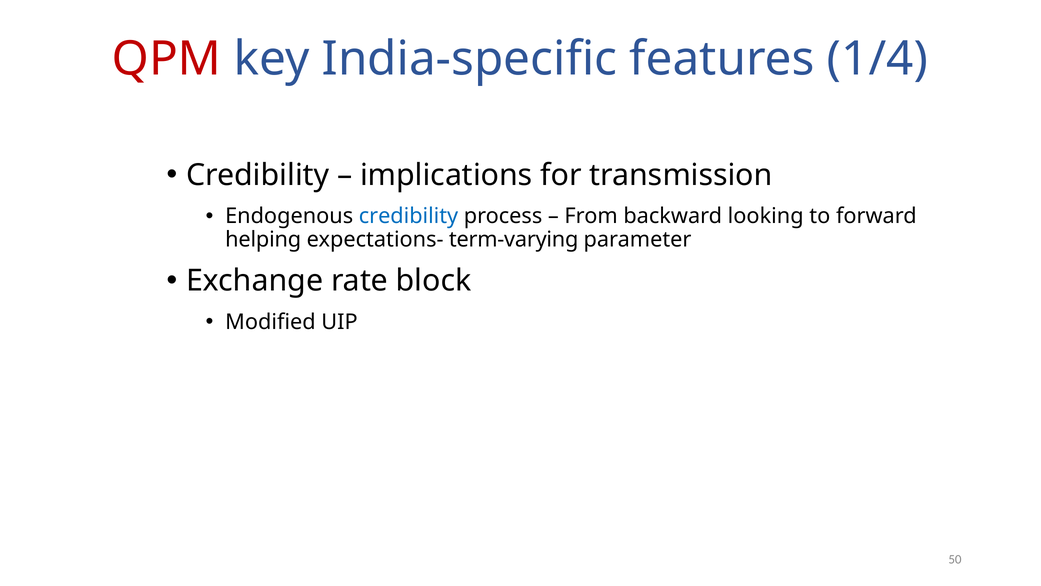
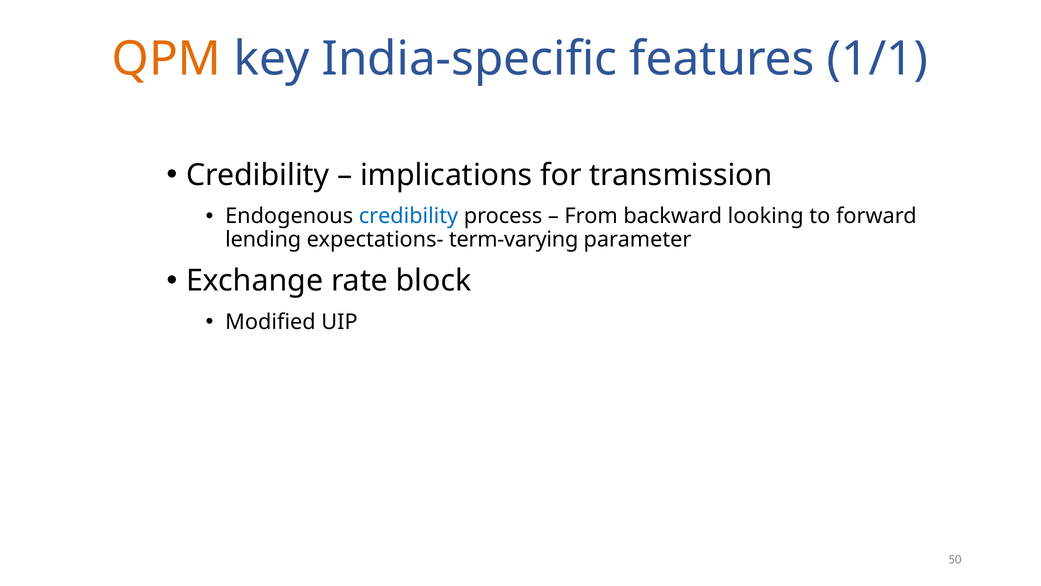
QPM colour: red -> orange (167, 59)
1/4: 1/4 -> 1/1 (877, 59)
helping: helping -> lending (263, 240)
